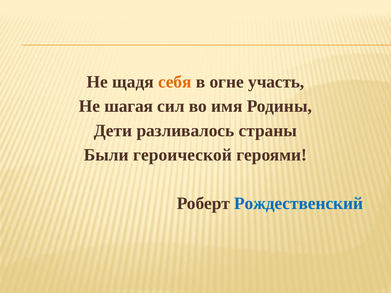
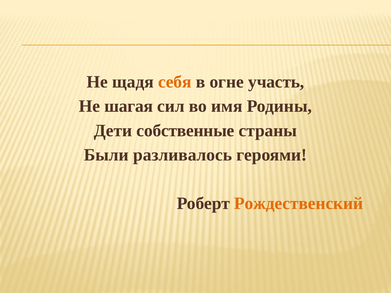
разливалось: разливалось -> собственные (185, 131)
героической: героической -> разливалось (183, 155)
Рождественский colour: blue -> orange (299, 204)
